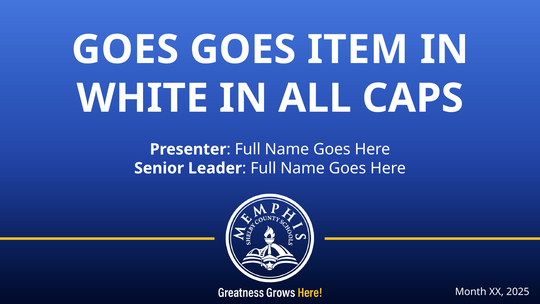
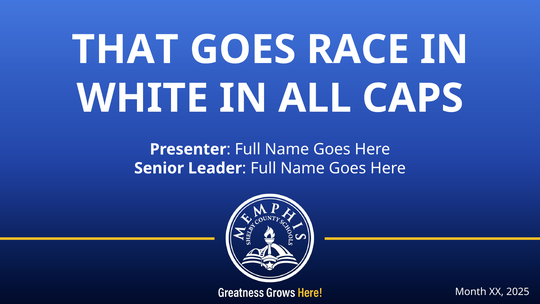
GOES: GOES -> THAT (125, 50)
ITEM: ITEM -> RACE (358, 50)
